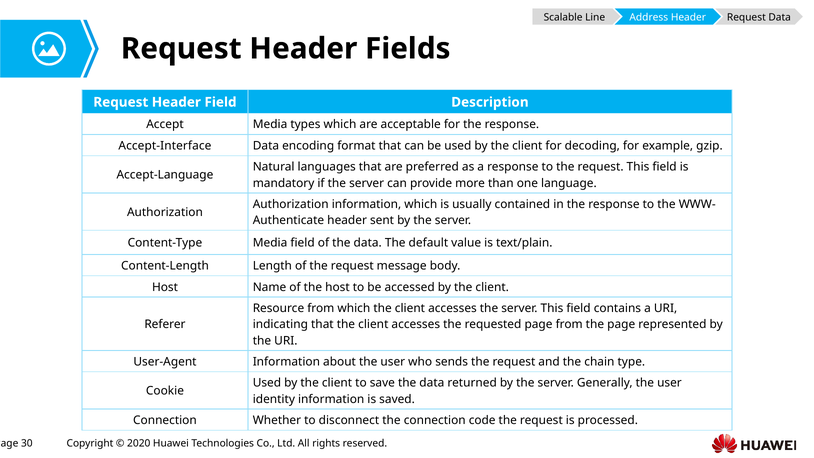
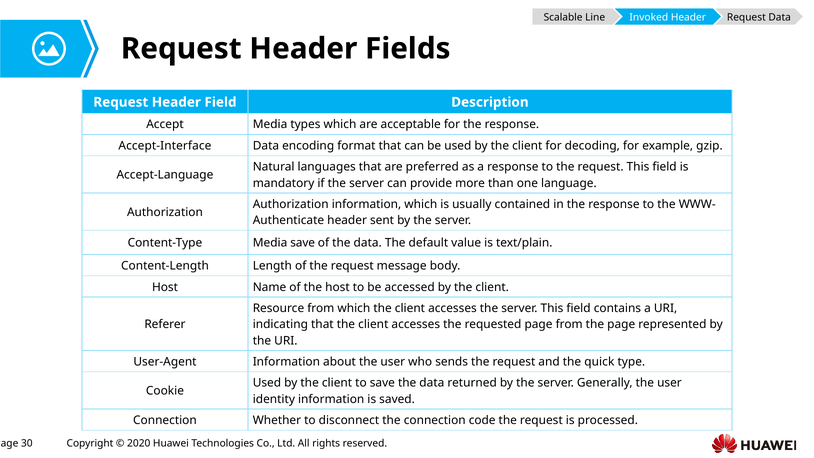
Address: Address -> Invoked (649, 17)
Media field: field -> save (303, 243)
chain: chain -> quick (599, 362)
